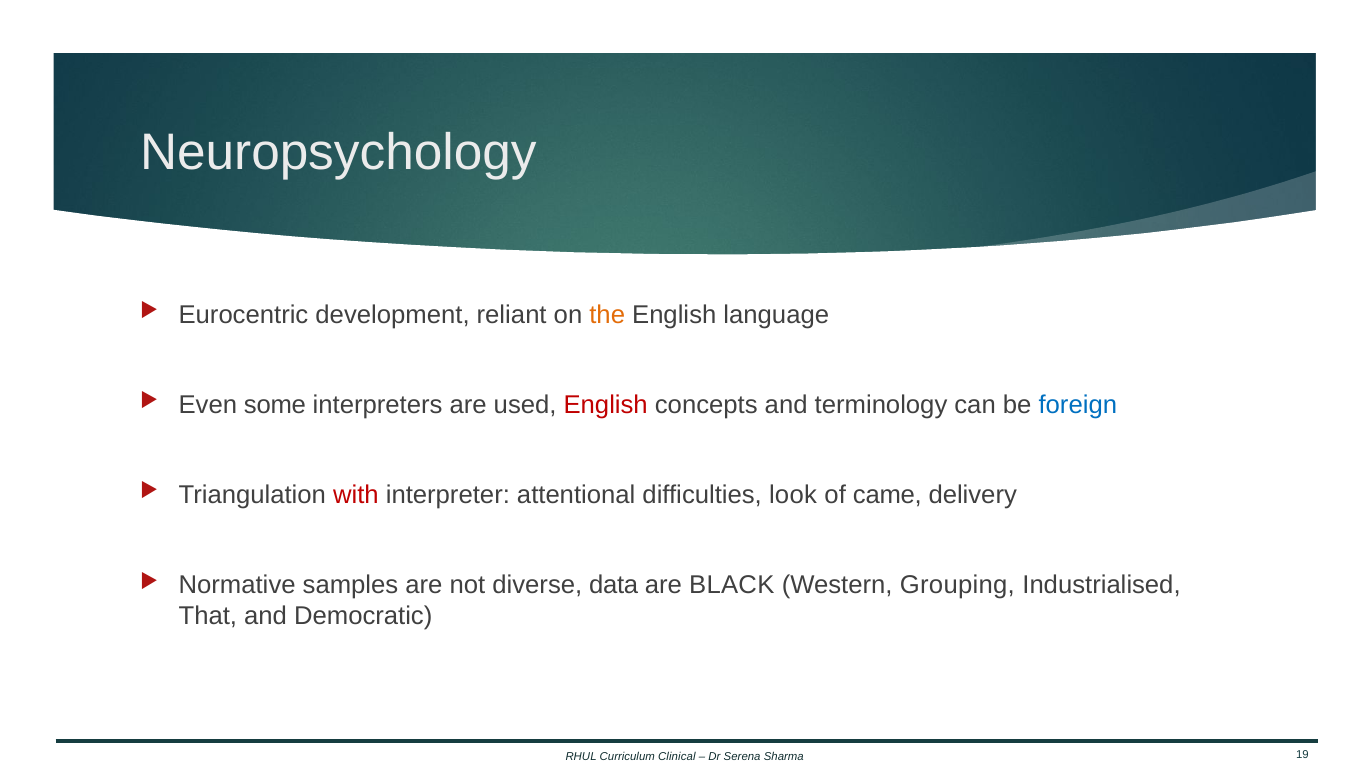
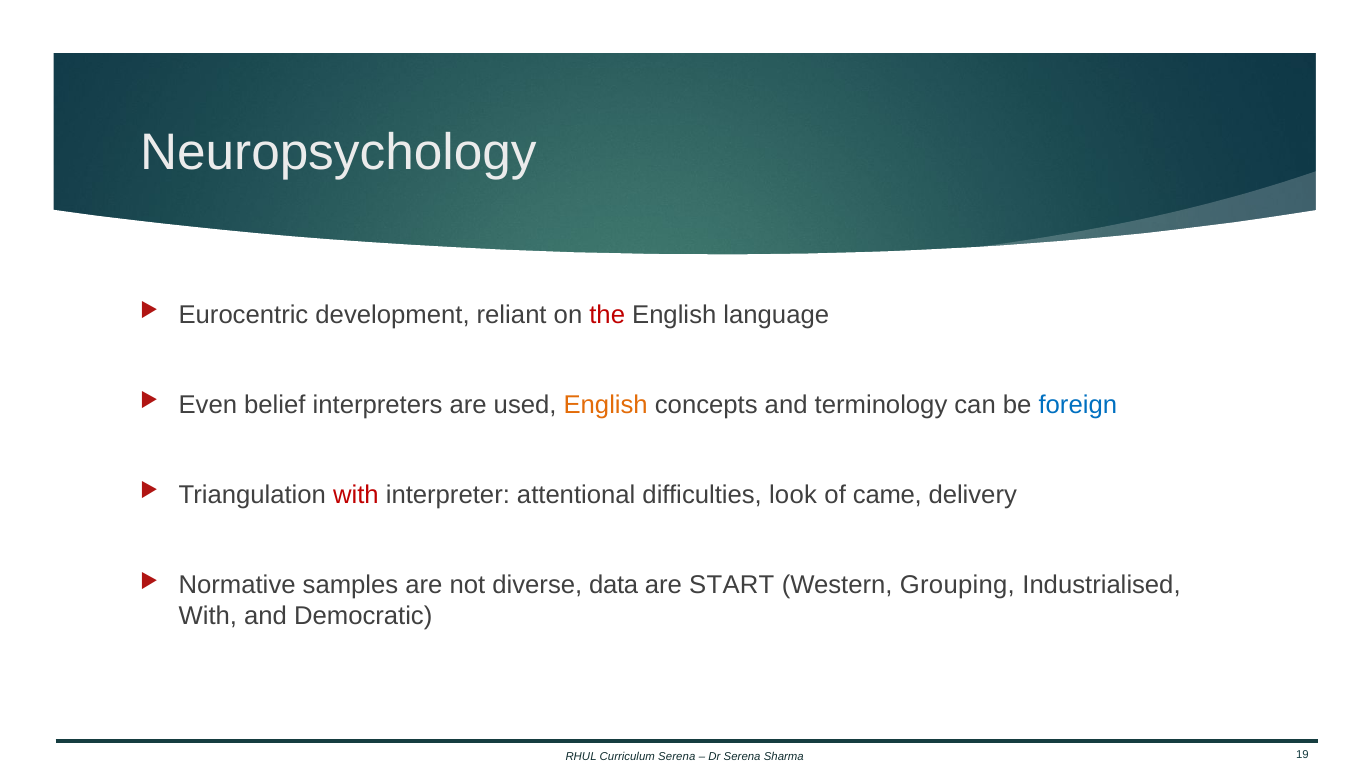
the colour: orange -> red (607, 315)
some: some -> belief (275, 405)
English colour: red -> orange (606, 405)
BLACK: BLACK -> START (732, 586)
That: That -> With (208, 616)
Curriculum Clinical: Clinical -> Serena (677, 757)
